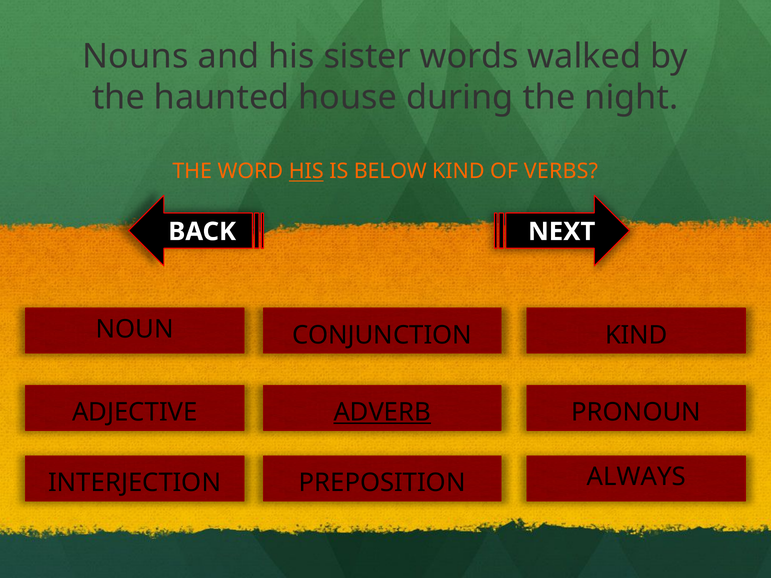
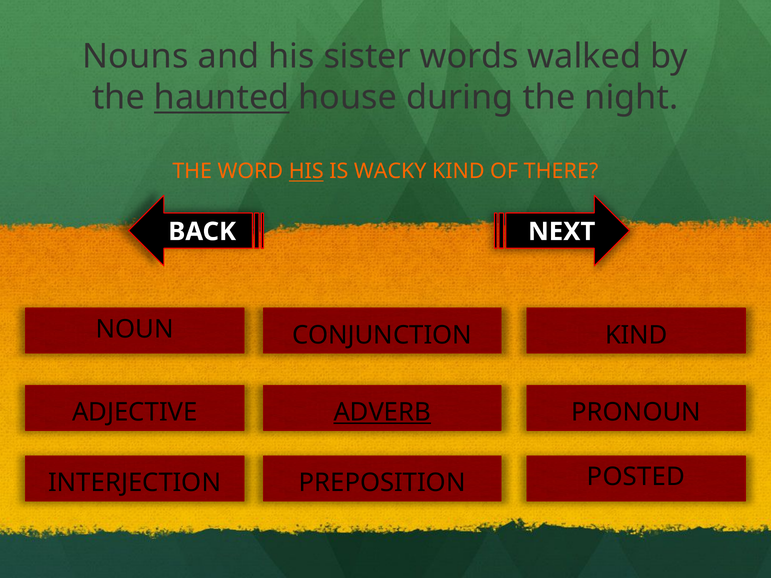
haunted underline: none -> present (222, 98)
BELOW: BELOW -> WACKY (390, 171)
VERBS: VERBS -> THERE (561, 171)
ALWAYS: ALWAYS -> POSTED (636, 477)
